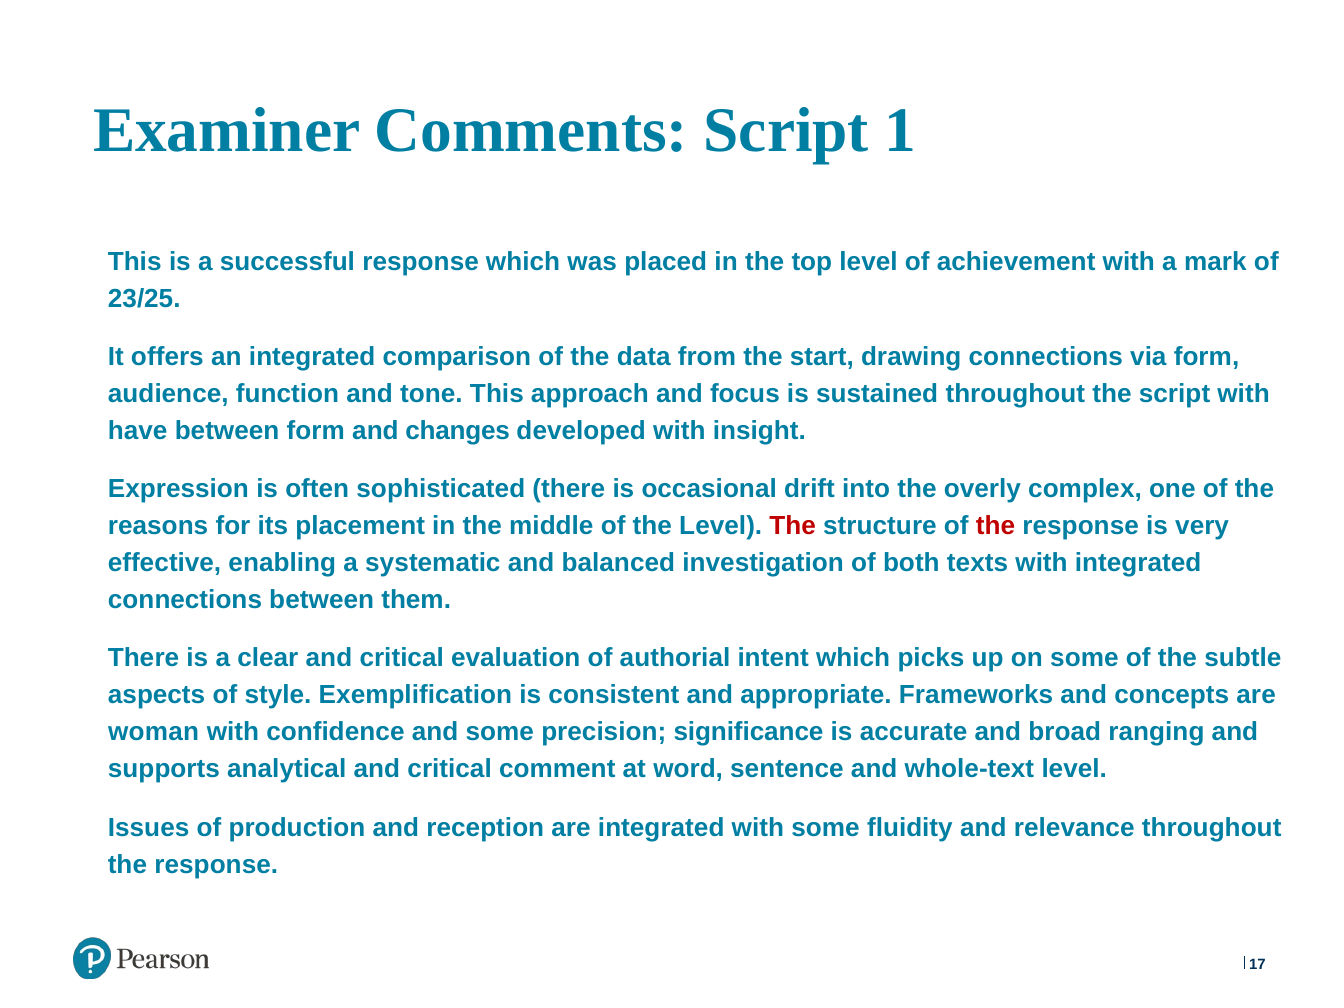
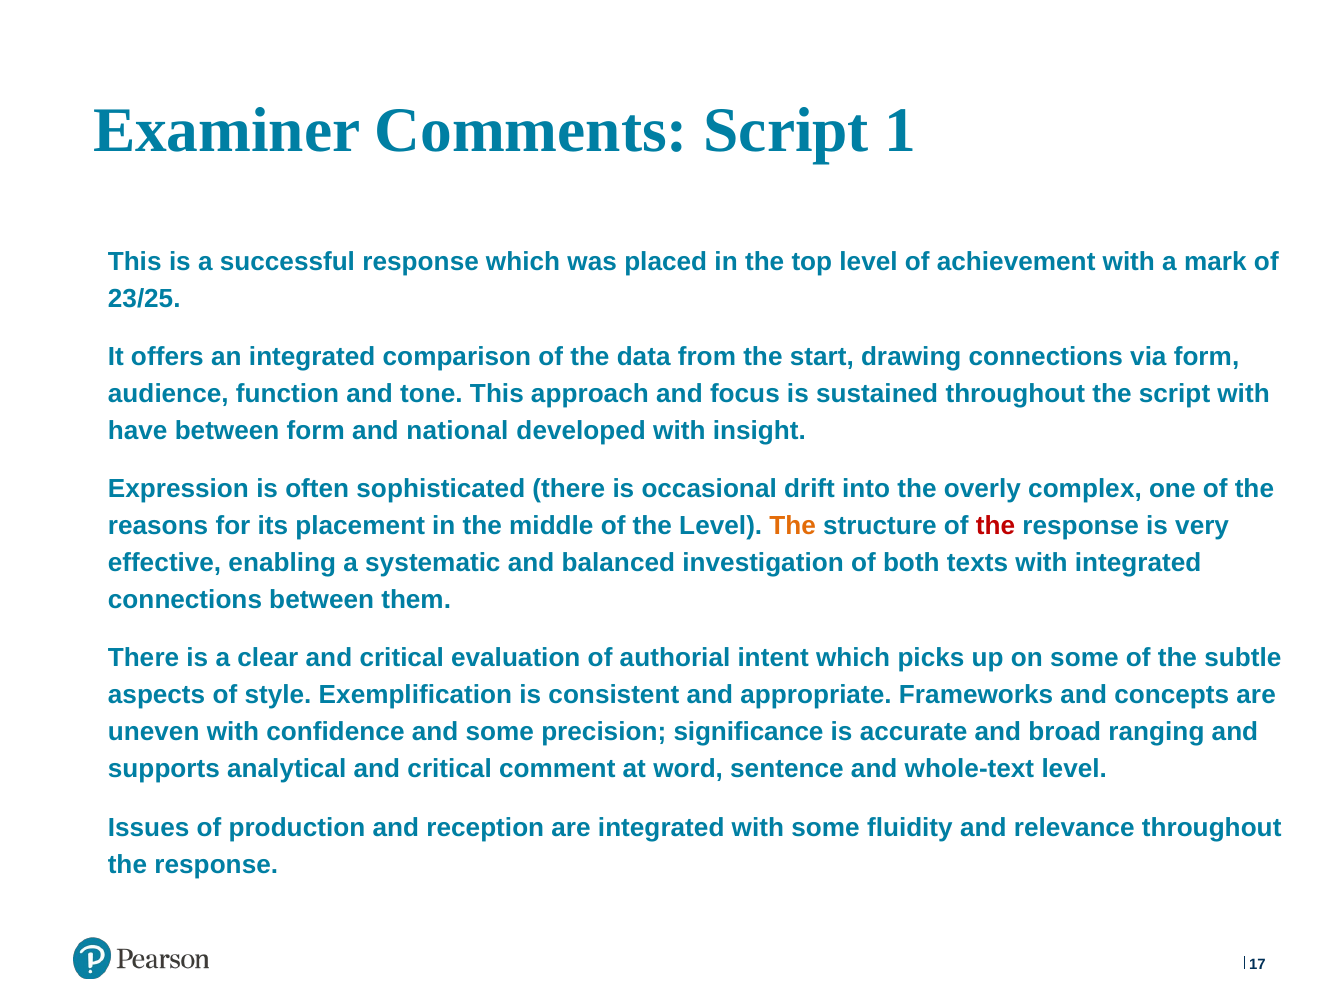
changes: changes -> national (457, 431)
The colour: red -> orange (793, 526)
woman: woman -> uneven (154, 732)
